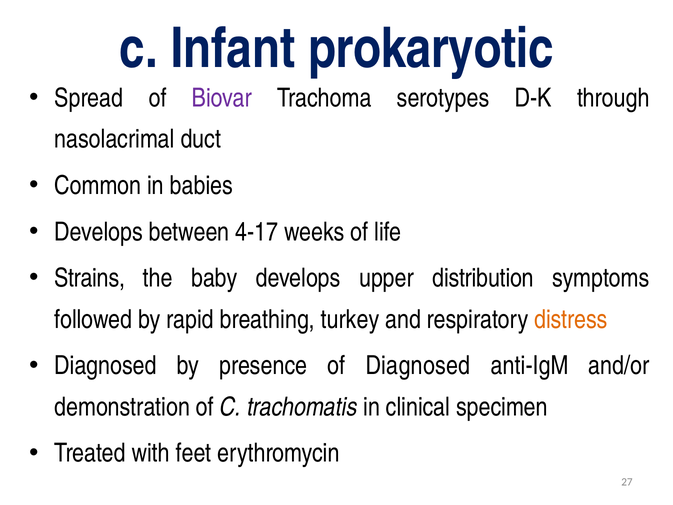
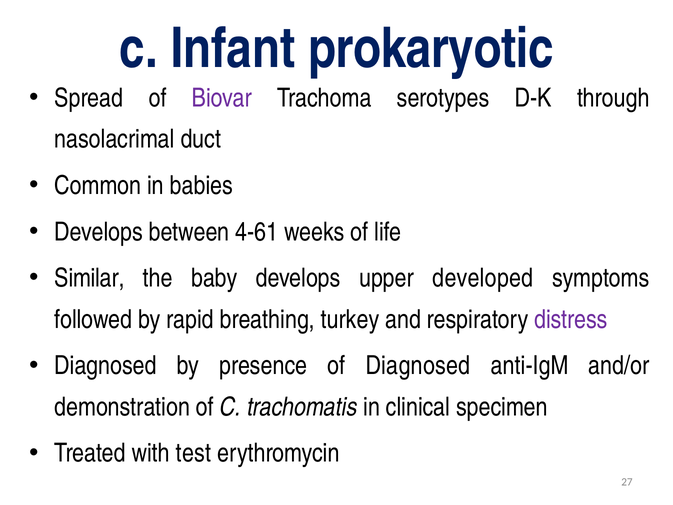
4-17: 4-17 -> 4-61 (257, 232)
Strains: Strains -> Similar (90, 278)
distribution: distribution -> developed (483, 278)
distress colour: orange -> purple (571, 319)
feet: feet -> test (193, 453)
